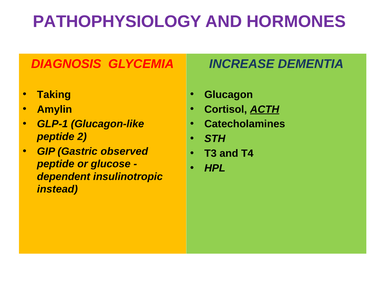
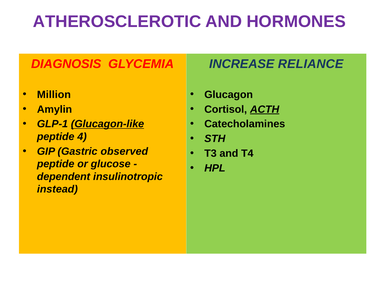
PATHOPHYSIOLOGY: PATHOPHYSIOLOGY -> ATHEROSCLEROTIC (117, 22)
DEMENTIA: DEMENTIA -> RELIANCE (311, 64)
Taking: Taking -> Million (54, 95)
Glucagon-like underline: none -> present (108, 124)
2: 2 -> 4 (82, 137)
